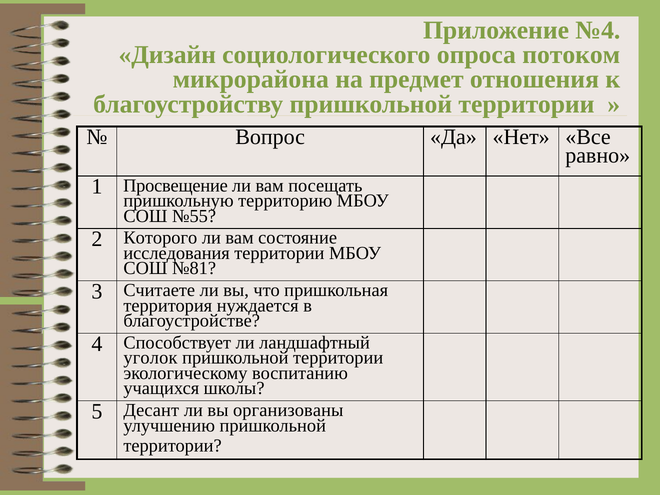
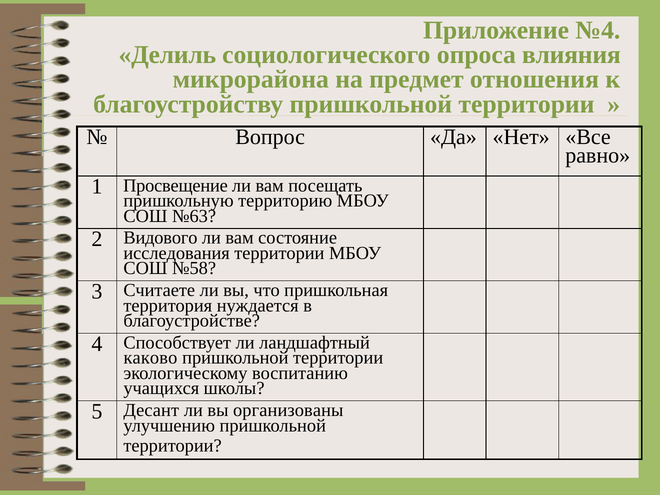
Дизайн: Дизайн -> Делиль (167, 55)
потоком: потоком -> влияния (571, 55)
№55: №55 -> №63 (194, 216)
Которого: Которого -> Видового (160, 238)
№81: №81 -> №58 (194, 268)
уголок: уголок -> каково (150, 358)
